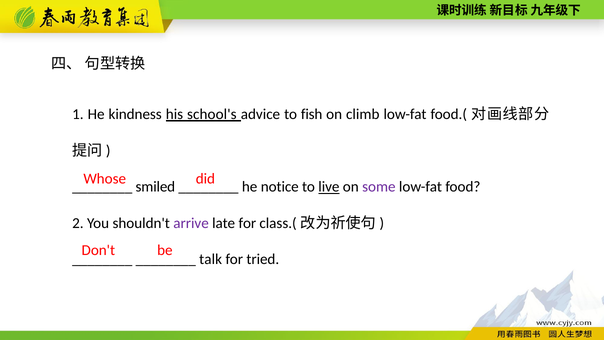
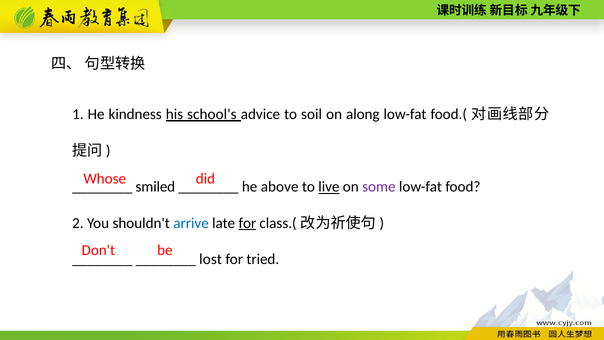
fish: fish -> soil (312, 114)
climb: climb -> along (363, 114)
notice: notice -> above (280, 187)
arrive colour: purple -> blue (191, 223)
for underline: none -> present (247, 223)
talk: talk -> lost (211, 259)
